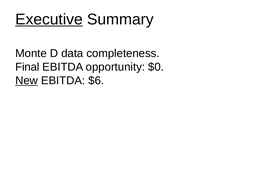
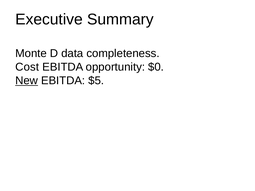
Executive underline: present -> none (49, 19)
Final: Final -> Cost (27, 67)
$6: $6 -> $5 (96, 81)
